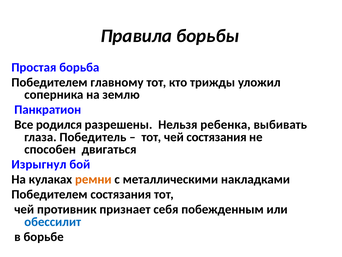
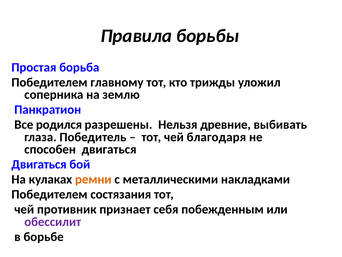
ребенка: ребенка -> древние (226, 124)
чей состязания: состязания -> благодаря (216, 137)
Изрыгнул: Изрыгнул -> Двигаться (39, 164)
обессилит colour: blue -> purple (53, 221)
